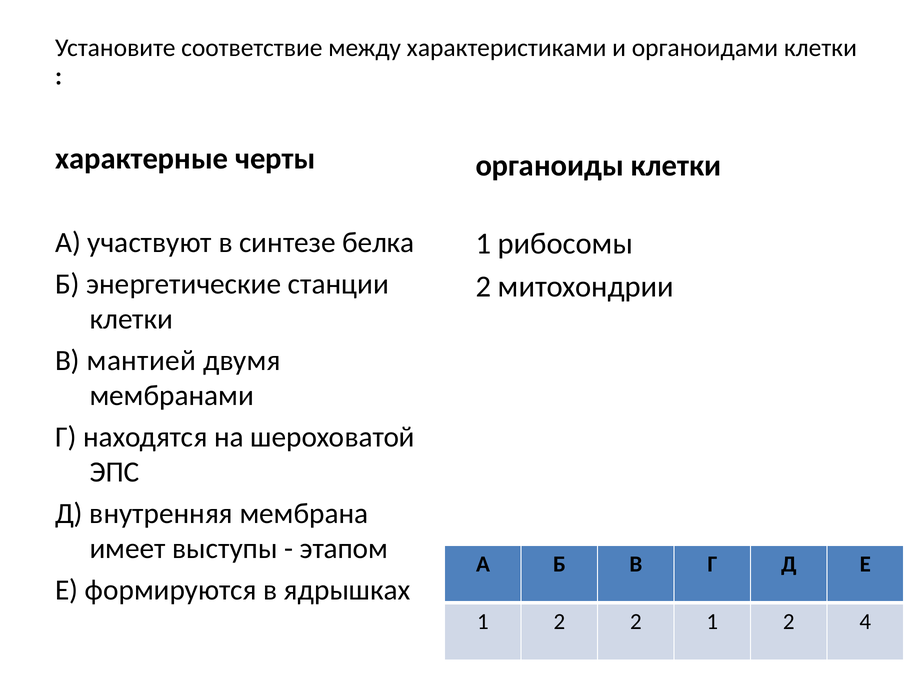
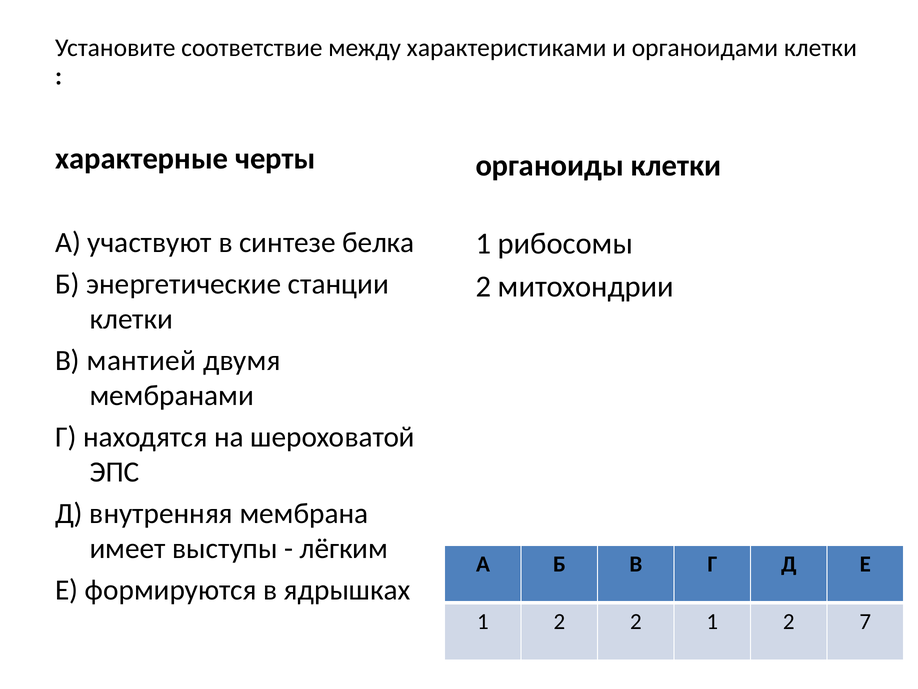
этапом: этапом -> лёгким (344, 548)
4: 4 -> 7 (865, 621)
